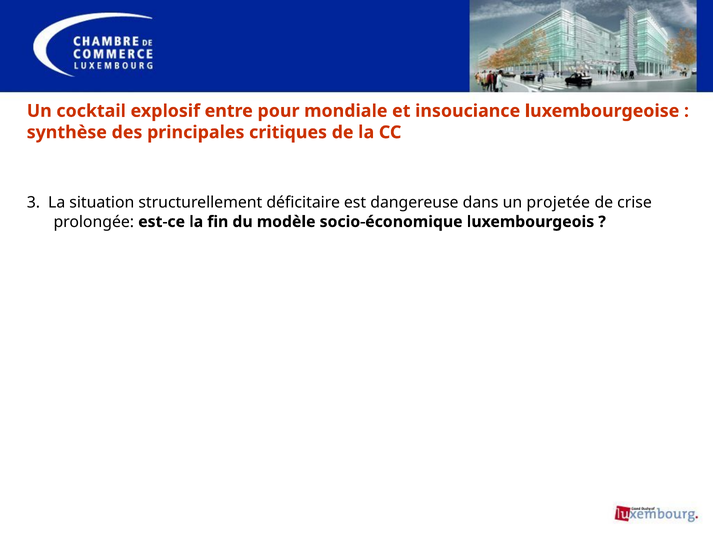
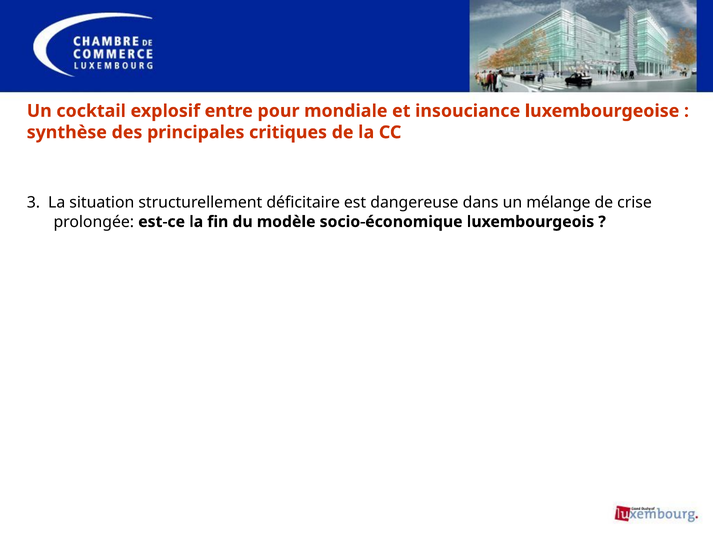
projetée: projetée -> mélange (558, 203)
